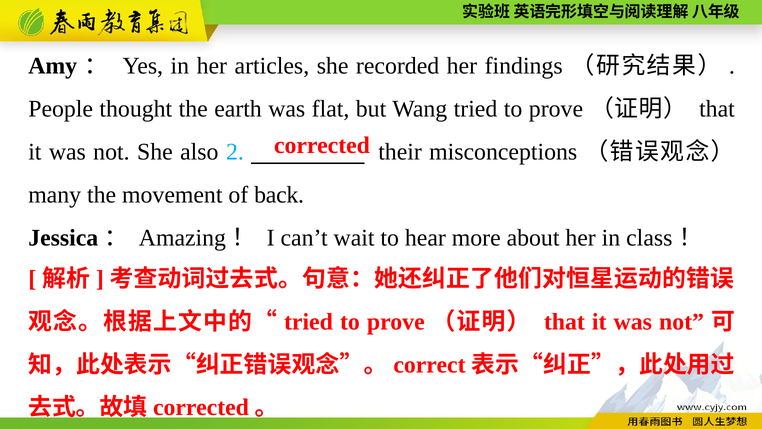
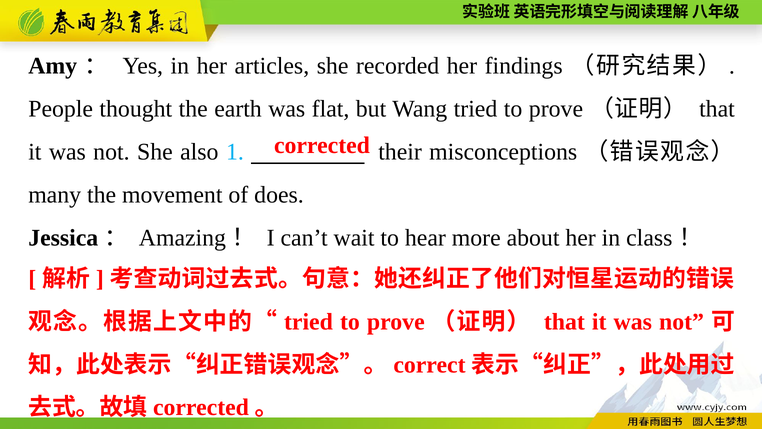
2: 2 -> 1 (235, 152)
back: back -> does (279, 195)
